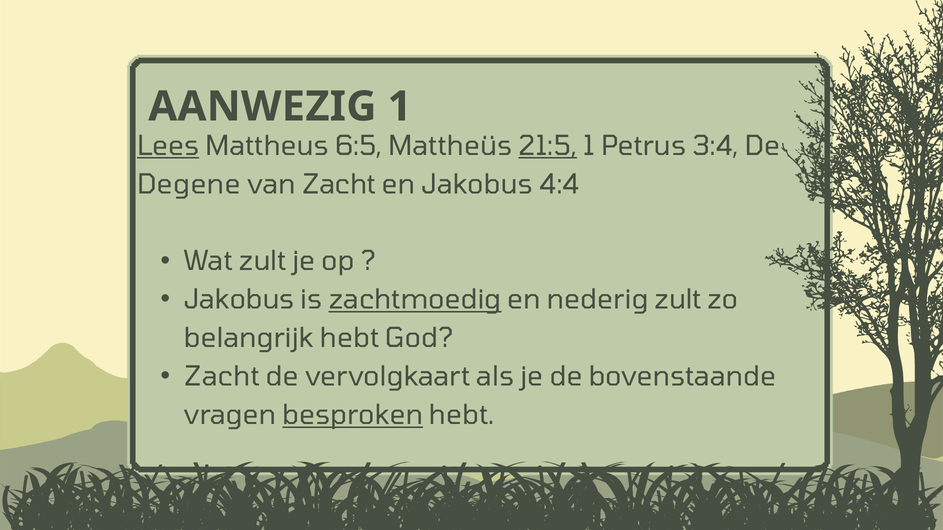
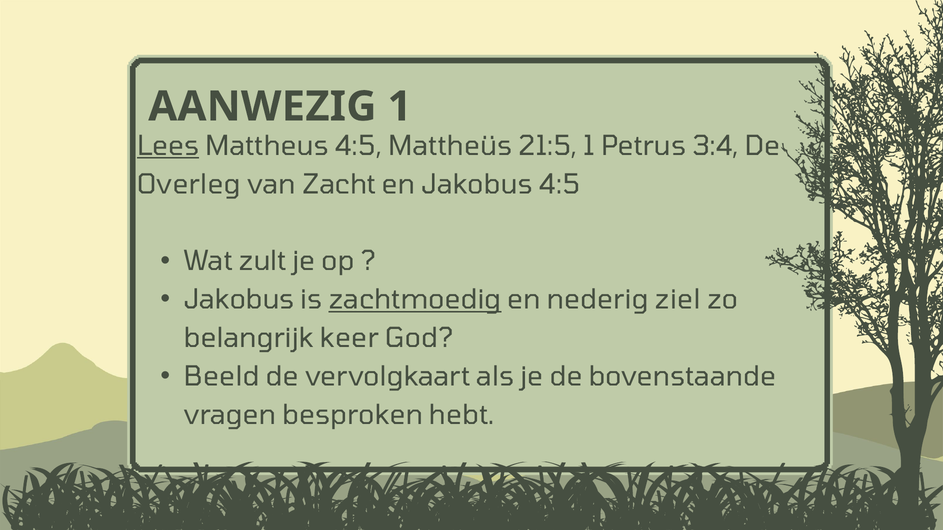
Mattheus 6:5: 6:5 -> 4:5 (359, 146)
21:5 underline: present -> none (548, 146)
Degene: Degene -> Overleg (189, 185)
Jakobus 4:4: 4:4 -> 4:5 (560, 185)
nederig zult: zult -> ziel (678, 300)
belangrijk hebt: hebt -> keer (349, 339)
Zacht: Zacht -> Beeld (222, 377)
besproken underline: present -> none (353, 416)
